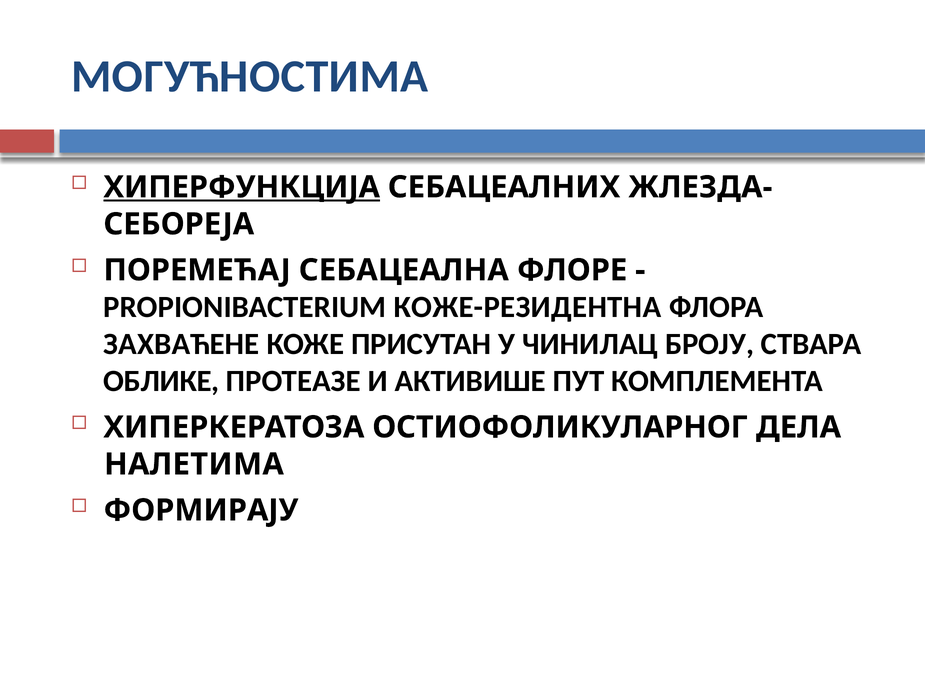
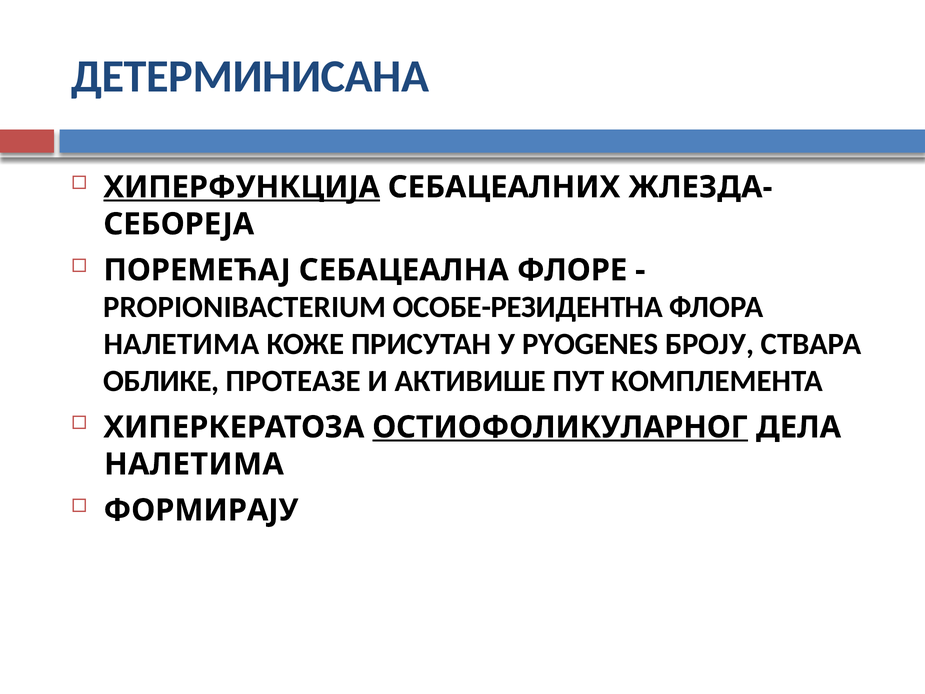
МОГУЋНОСТИМА: МОГУЋНОСТИМА -> ДЕТЕРМИНИСАНА (250, 76)
КОЖЕ-РЕЗИДЕНТНА: КОЖЕ-РЕЗИДЕНТНА -> ОСОБЕ-РЕЗИДЕНТНА (528, 307)
ЗАХВАЋЕНЕ: ЗАХВАЋЕНЕ -> НАЛЕТИМА (181, 344)
ЧИНИЛАЦ: ЧИНИЛАЦ -> PYOGENES (590, 344)
ОСТИОФОЛИКУЛАРНОГ underline: none -> present (560, 427)
